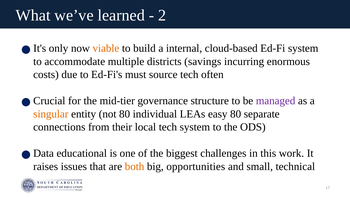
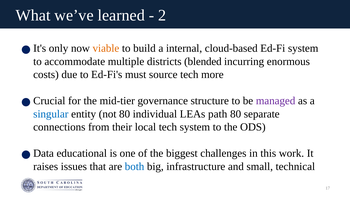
savings: savings -> blended (203, 61)
often: often -> more (212, 75)
singular colour: orange -> blue (51, 114)
easy: easy -> path (218, 114)
both colour: orange -> blue (135, 166)
opportunities: opportunities -> infrastructure (196, 166)
